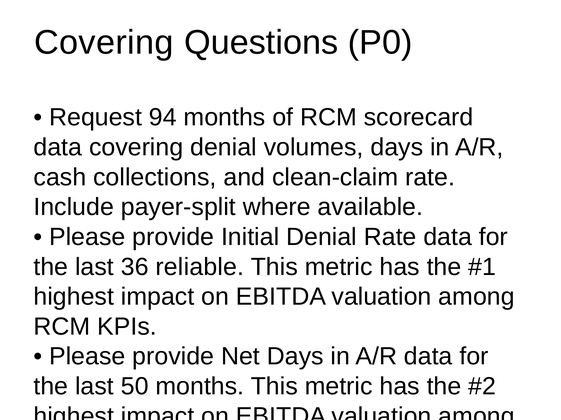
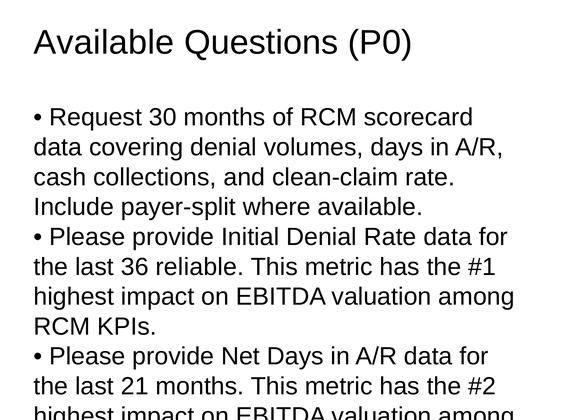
Covering: Covering -> Available (104, 43)
94: 94 -> 30 (163, 118)
50: 50 -> 21 (135, 387)
